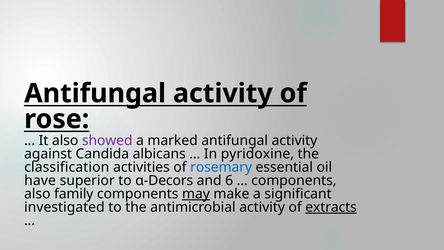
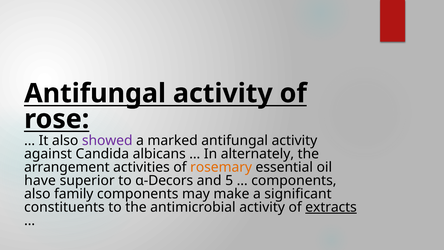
pyridoxine: pyridoxine -> alternately (257, 154)
classification: classification -> arrangement (67, 167)
rosemary colour: blue -> orange (221, 167)
6: 6 -> 5 (229, 180)
may underline: present -> none (196, 194)
investigated: investigated -> constituents (64, 207)
